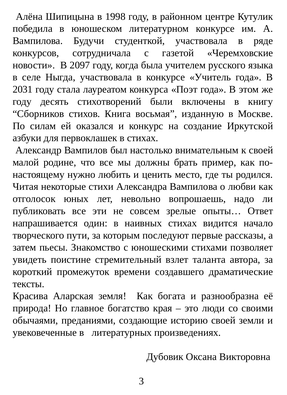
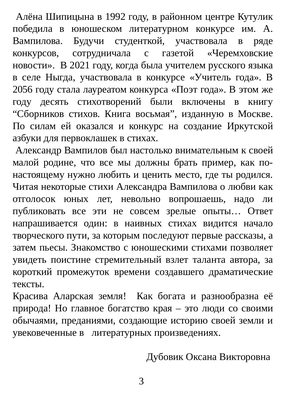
1998: 1998 -> 1992 (115, 16)
2097: 2097 -> 2021 (80, 65)
2031: 2031 -> 2056 (23, 89)
